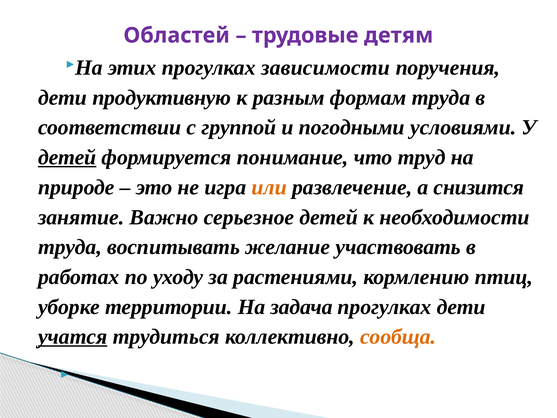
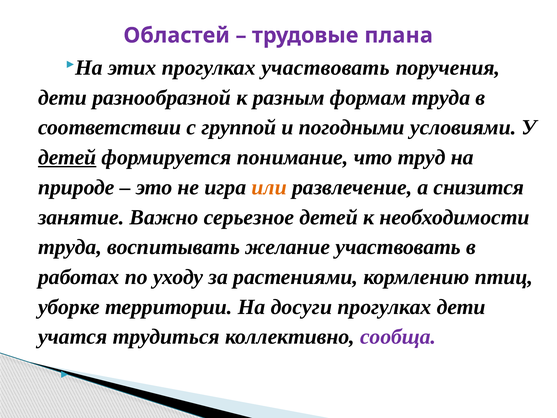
детям: детям -> плана (399, 35)
прогулках зависимости: зависимости -> участвовать (326, 68)
продуктивную: продуктивную -> разнообразной (162, 97)
задача: задача -> досуги (301, 307)
учатся underline: present -> none (73, 337)
сообща colour: orange -> purple (398, 337)
